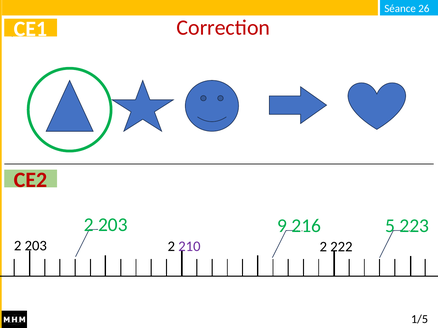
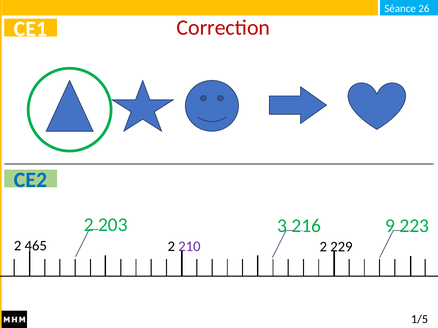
CE2 colour: red -> blue (31, 180)
9: 9 -> 3 (282, 226)
5: 5 -> 9 (390, 226)
203: 203 -> 465 (36, 246)
222: 222 -> 229 (341, 247)
